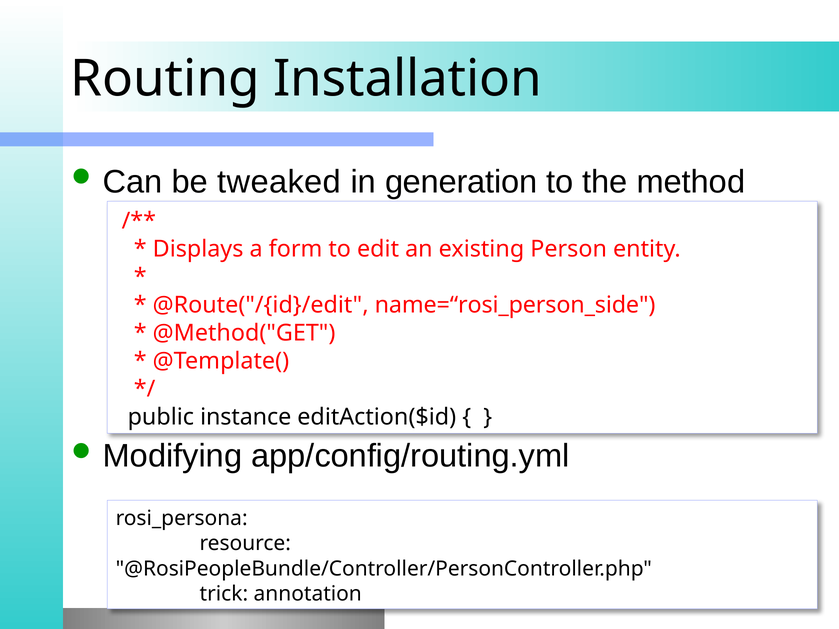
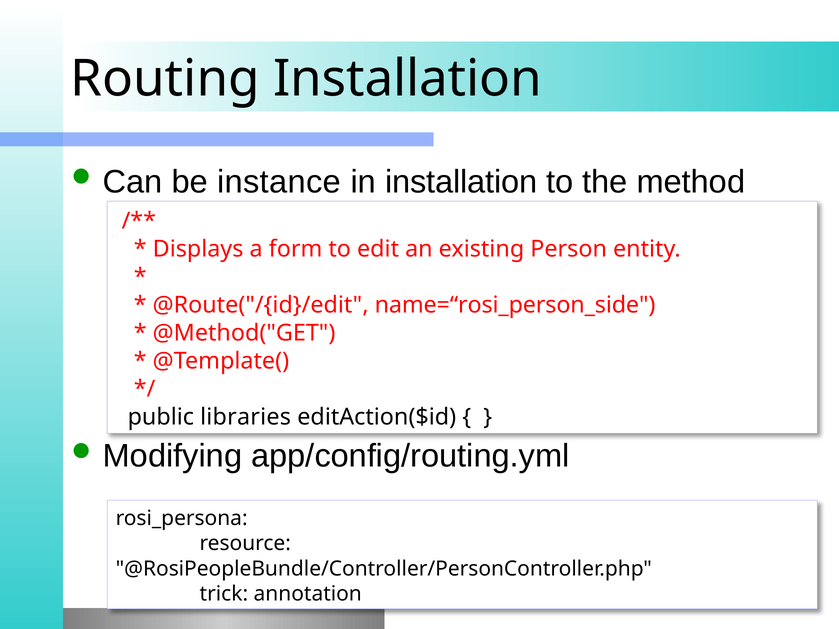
tweaked: tweaked -> instance (279, 182)
in generation: generation -> installation (461, 182)
instance: instance -> libraries (246, 417)
